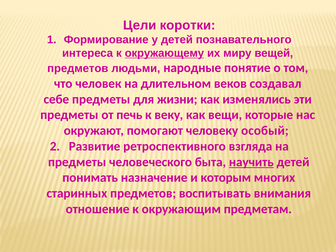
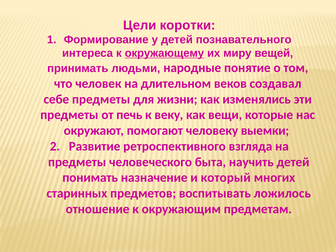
предметов: предметов -> принимать (78, 68)
особый: особый -> выемки (265, 131)
научить underline: present -> none (251, 162)
которым: которым -> который (226, 178)
внимания: внимания -> ложилось (282, 193)
